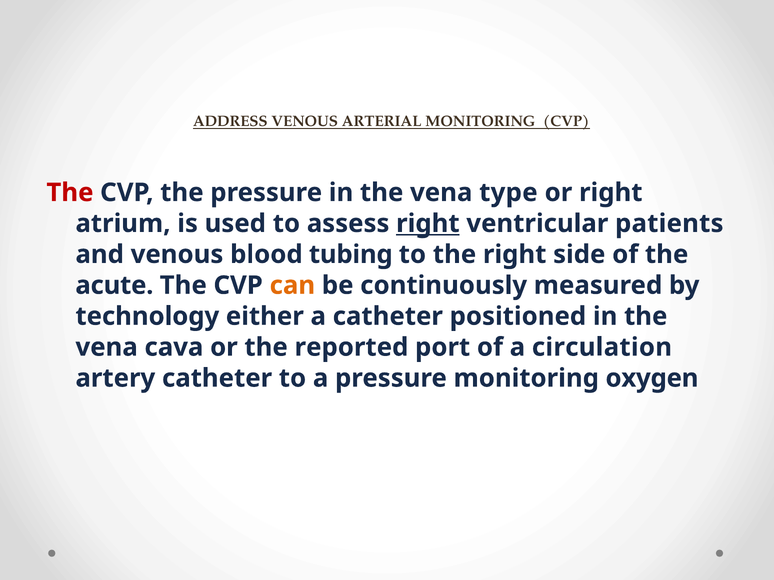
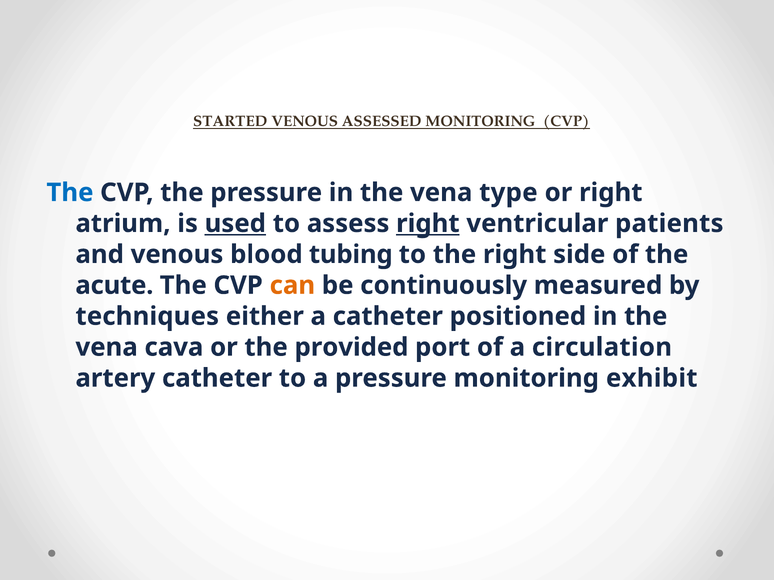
ADDRESS: ADDRESS -> STARTED (230, 121)
ARTERIAL: ARTERIAL -> ASSESSED (382, 121)
The colour: red -> blue (70, 193)
used underline: none -> present (235, 224)
technology: technology -> techniques (147, 317)
reported: reported -> provided (352, 348)
oxygen: oxygen -> exhibit (652, 378)
